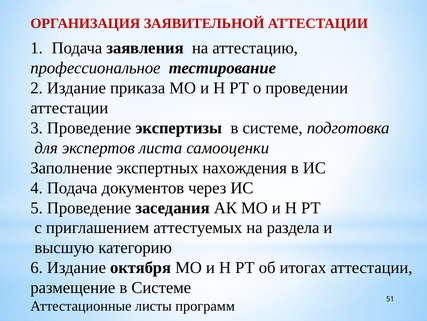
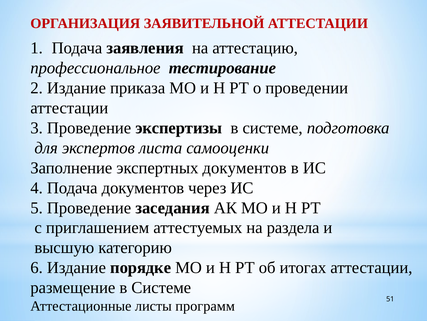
экспертных нахождения: нахождения -> документов (245, 167)
октября: октября -> порядке (141, 267)
